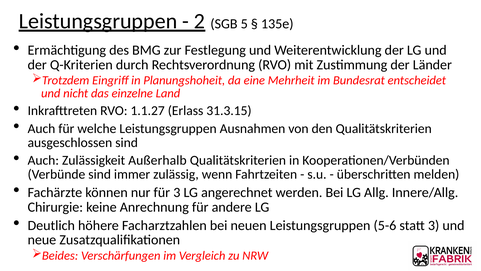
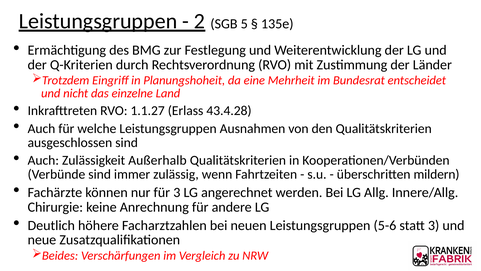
31.3.15: 31.3.15 -> 43.4.28 (229, 111)
melden: melden -> mildern (437, 174)
